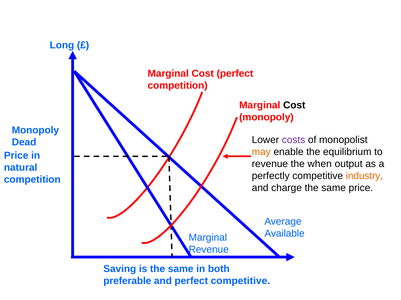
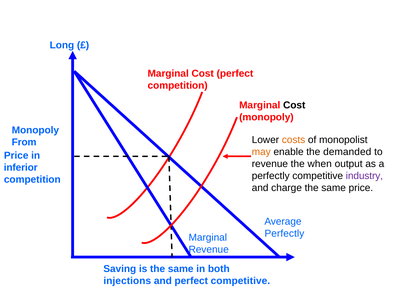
costs colour: purple -> orange (294, 140)
Dead: Dead -> From (24, 143)
equilibrium: equilibrium -> demanded (347, 152)
natural: natural -> inferior (21, 168)
industry colour: orange -> purple (364, 176)
Available: Available -> Perfectly (284, 234)
preferable: preferable -> injections (127, 282)
